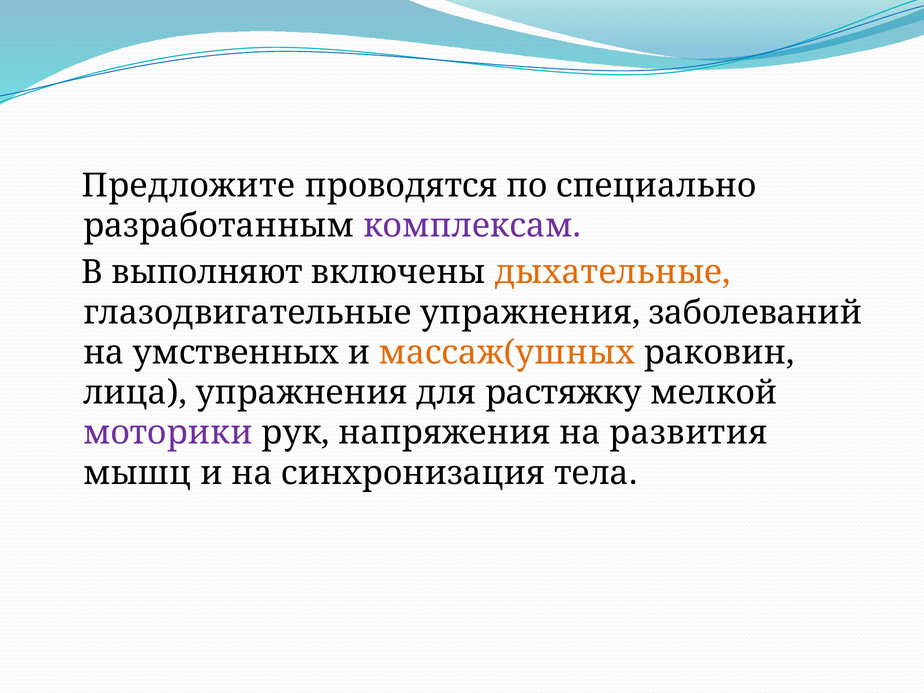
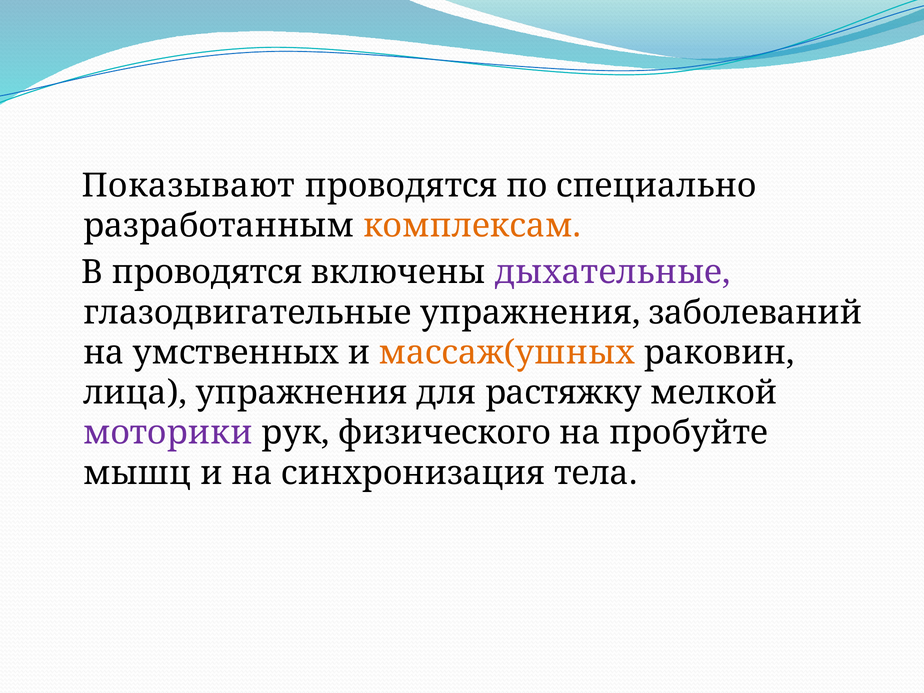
Предложите: Предложите -> Показывают (189, 186)
комплексам colour: purple -> orange (472, 226)
В выполняют: выполняют -> проводятся (207, 272)
дыхательные colour: orange -> purple (613, 272)
напряжения: напряжения -> физического (445, 433)
развития: развития -> пробуйте (689, 433)
